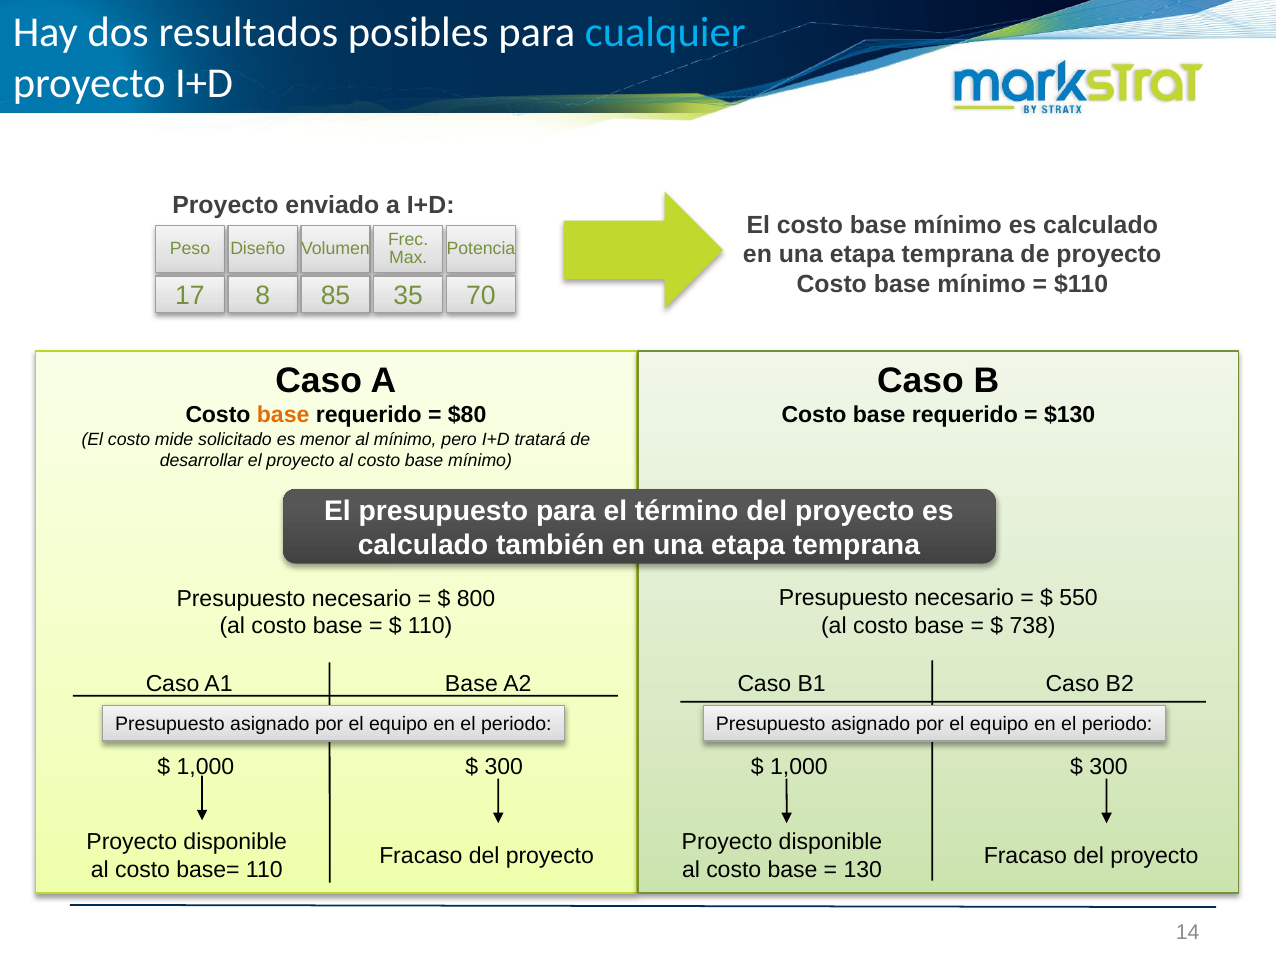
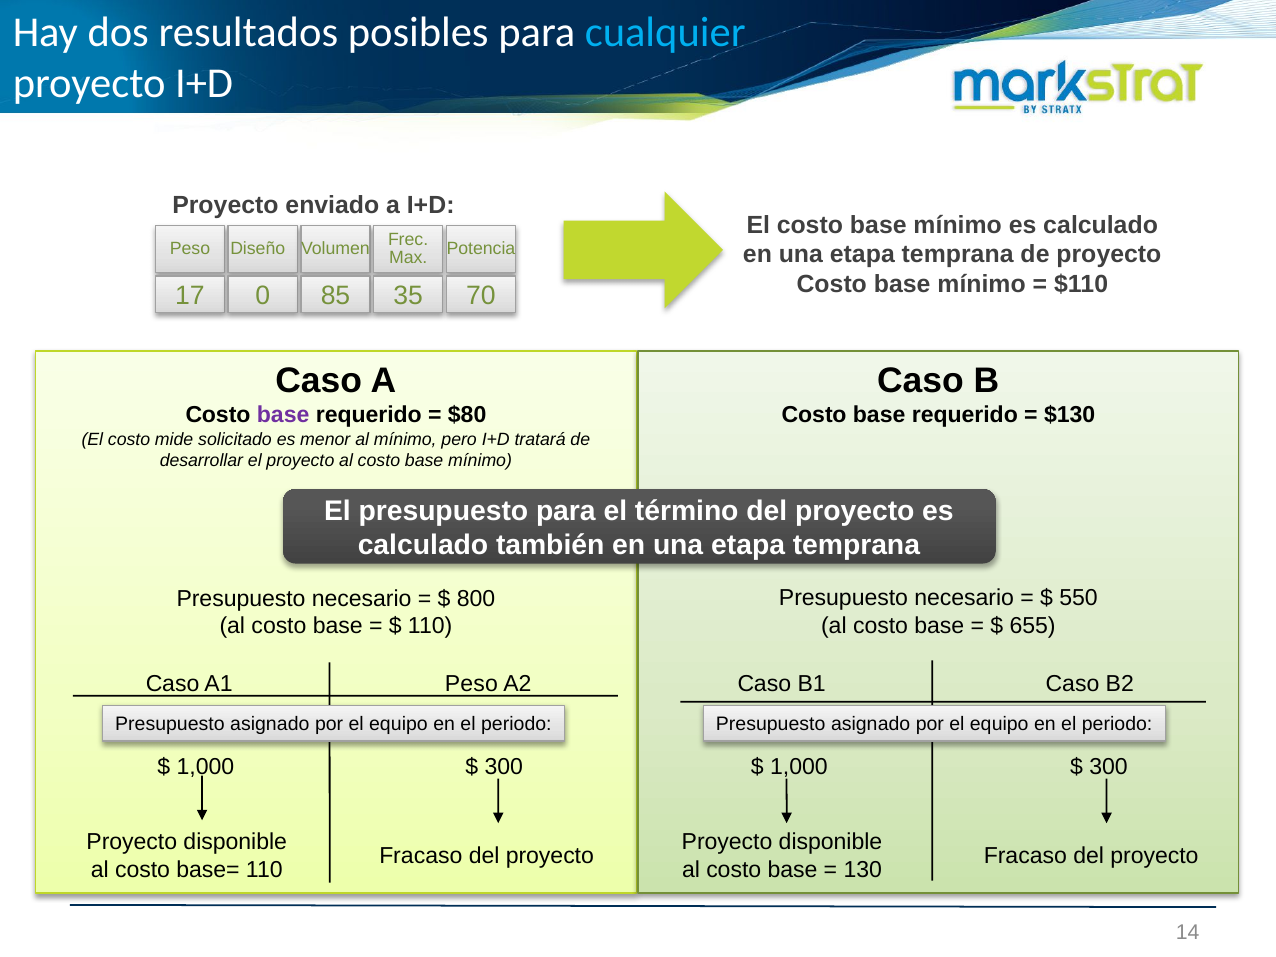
8: 8 -> 0 (263, 296)
base colour: orange -> purple (283, 415)
738: 738 -> 655 (1033, 626)
Base: Base -> Peso (471, 684)
